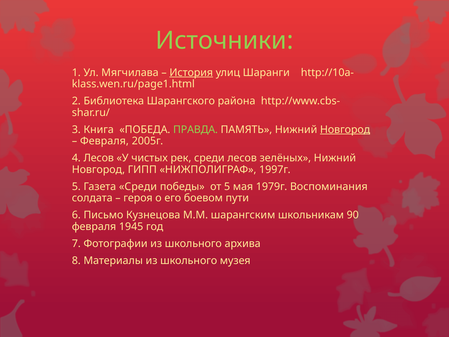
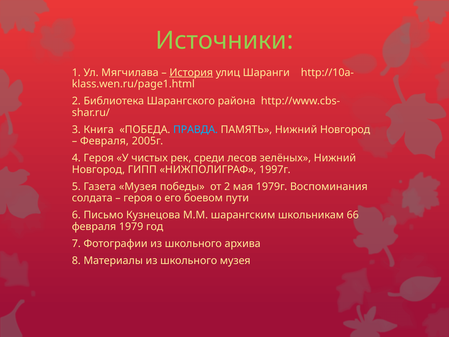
ПРАВДА colour: light green -> light blue (196, 129)
Новгород underline: present -> none (345, 129)
4 Лесов: Лесов -> Героя (99, 158)
Газета Среди: Среди -> Музея (138, 186)
от 5: 5 -> 2 (227, 186)
90: 90 -> 66 (353, 215)
1945: 1945 -> 1979 (131, 226)
